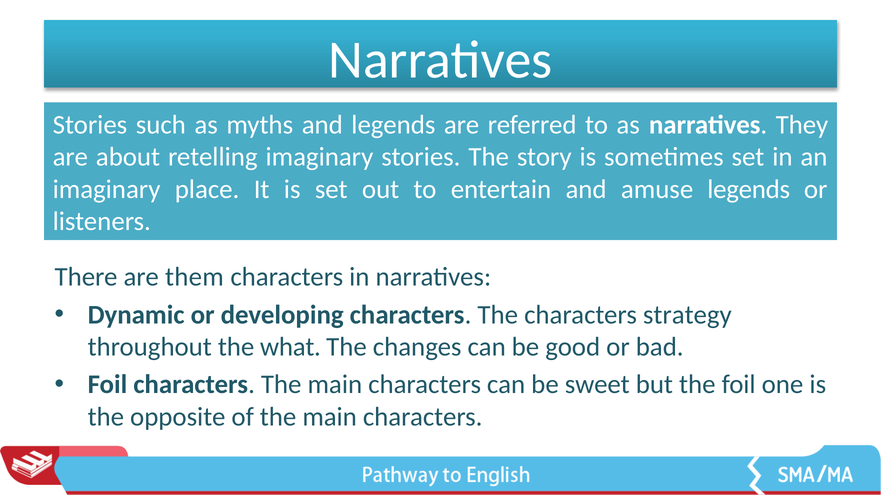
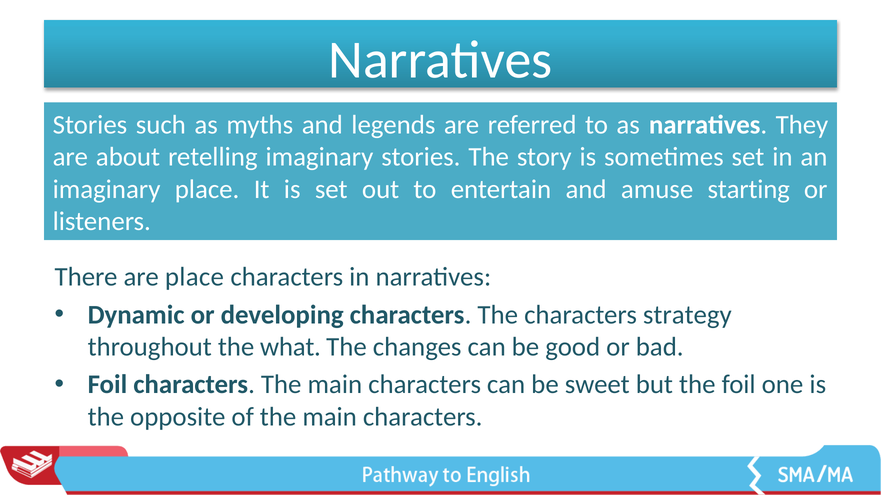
amuse legends: legends -> starting (749, 189)
are them: them -> place (194, 277)
